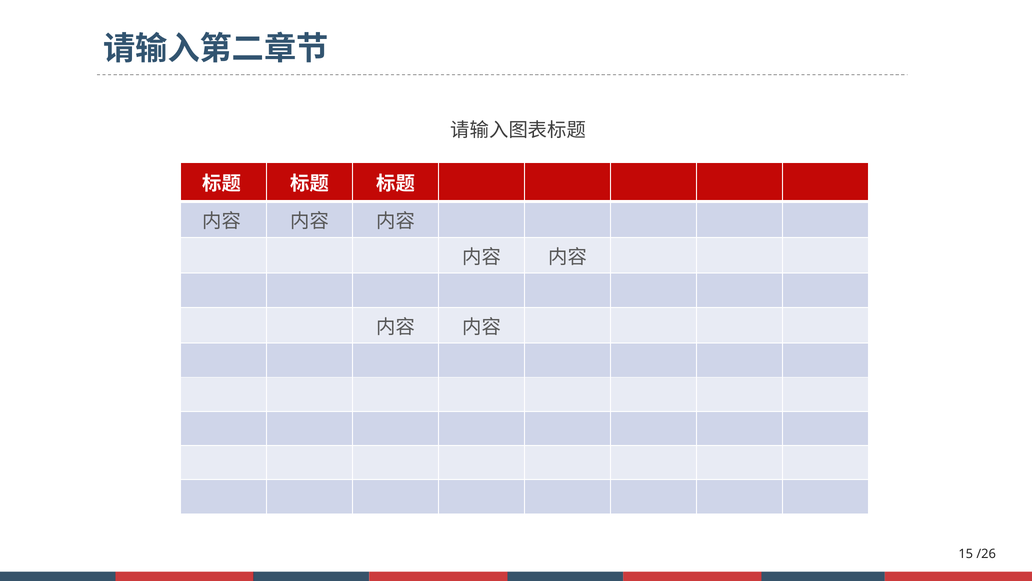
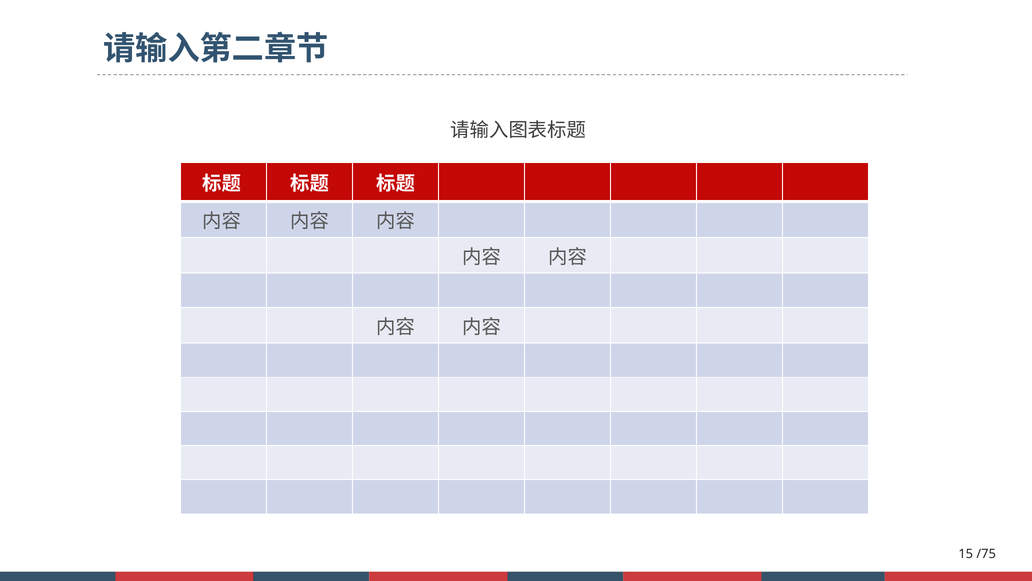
/26: /26 -> /75 (986, 553)
